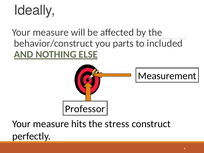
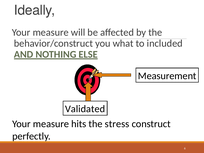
parts: parts -> what (123, 43)
Professor: Professor -> Validated (85, 109)
